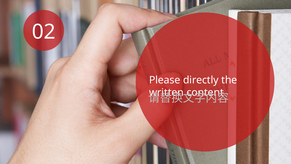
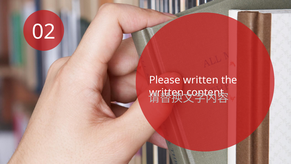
Please directly: directly -> written (201, 80)
